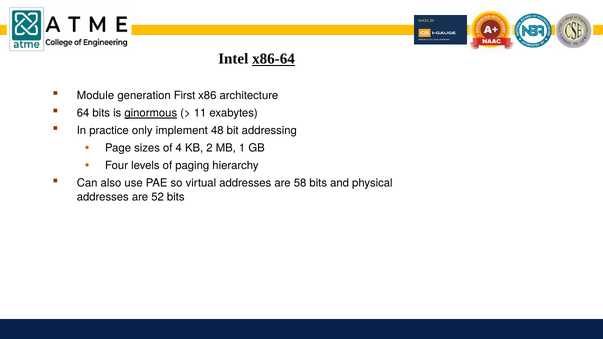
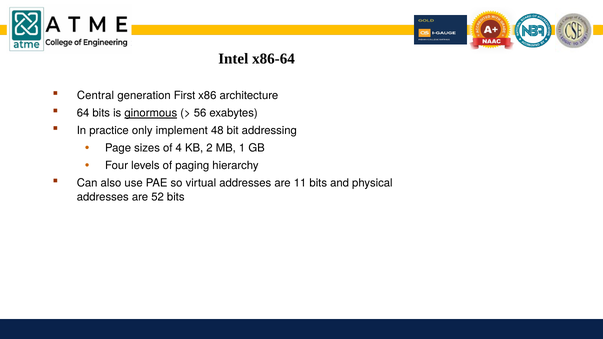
x86-64 underline: present -> none (273, 59)
Module: Module -> Central (95, 96)
11: 11 -> 56 (200, 113)
58: 58 -> 11 (300, 183)
